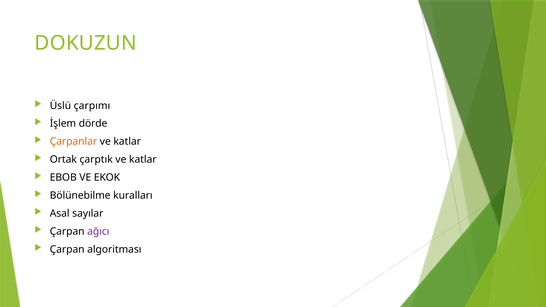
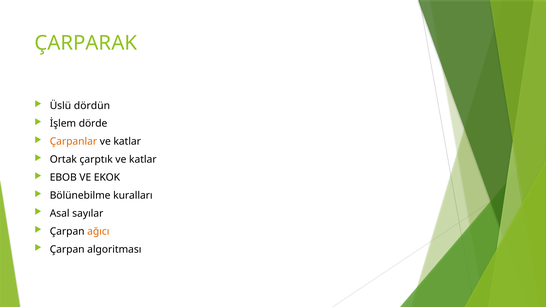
DOKUZUN: DOKUZUN -> ÇARPARAK (86, 43)
çarpımı: çarpımı -> dördün (92, 106)
ağıcı colour: purple -> orange (98, 232)
